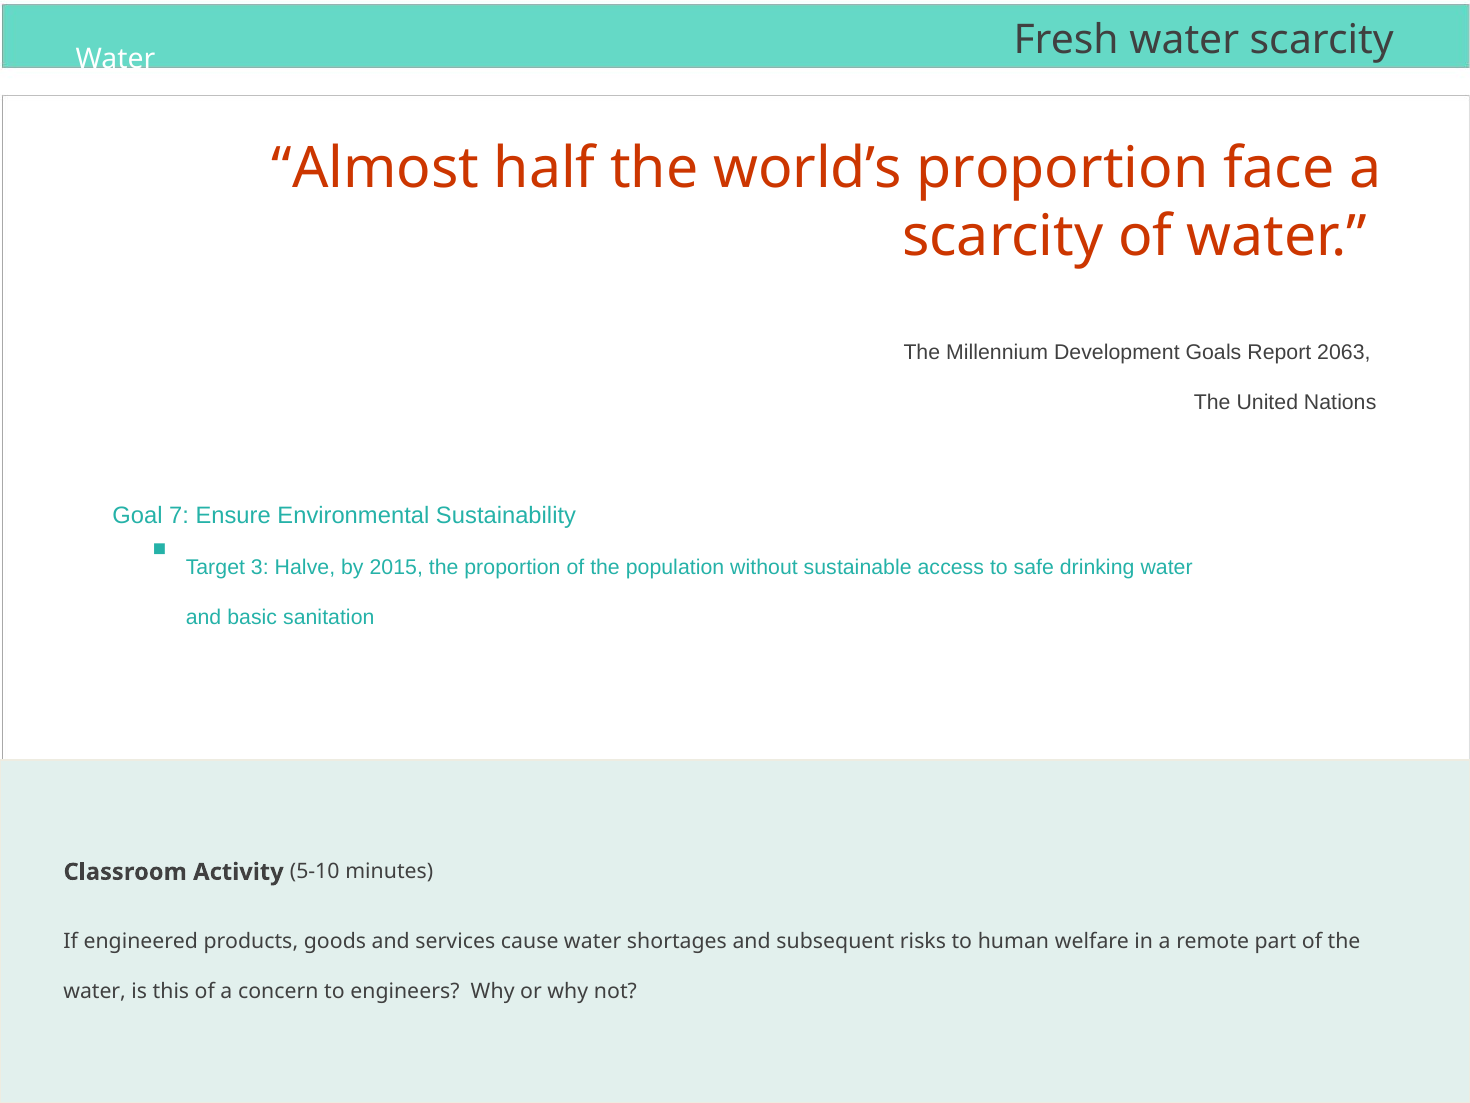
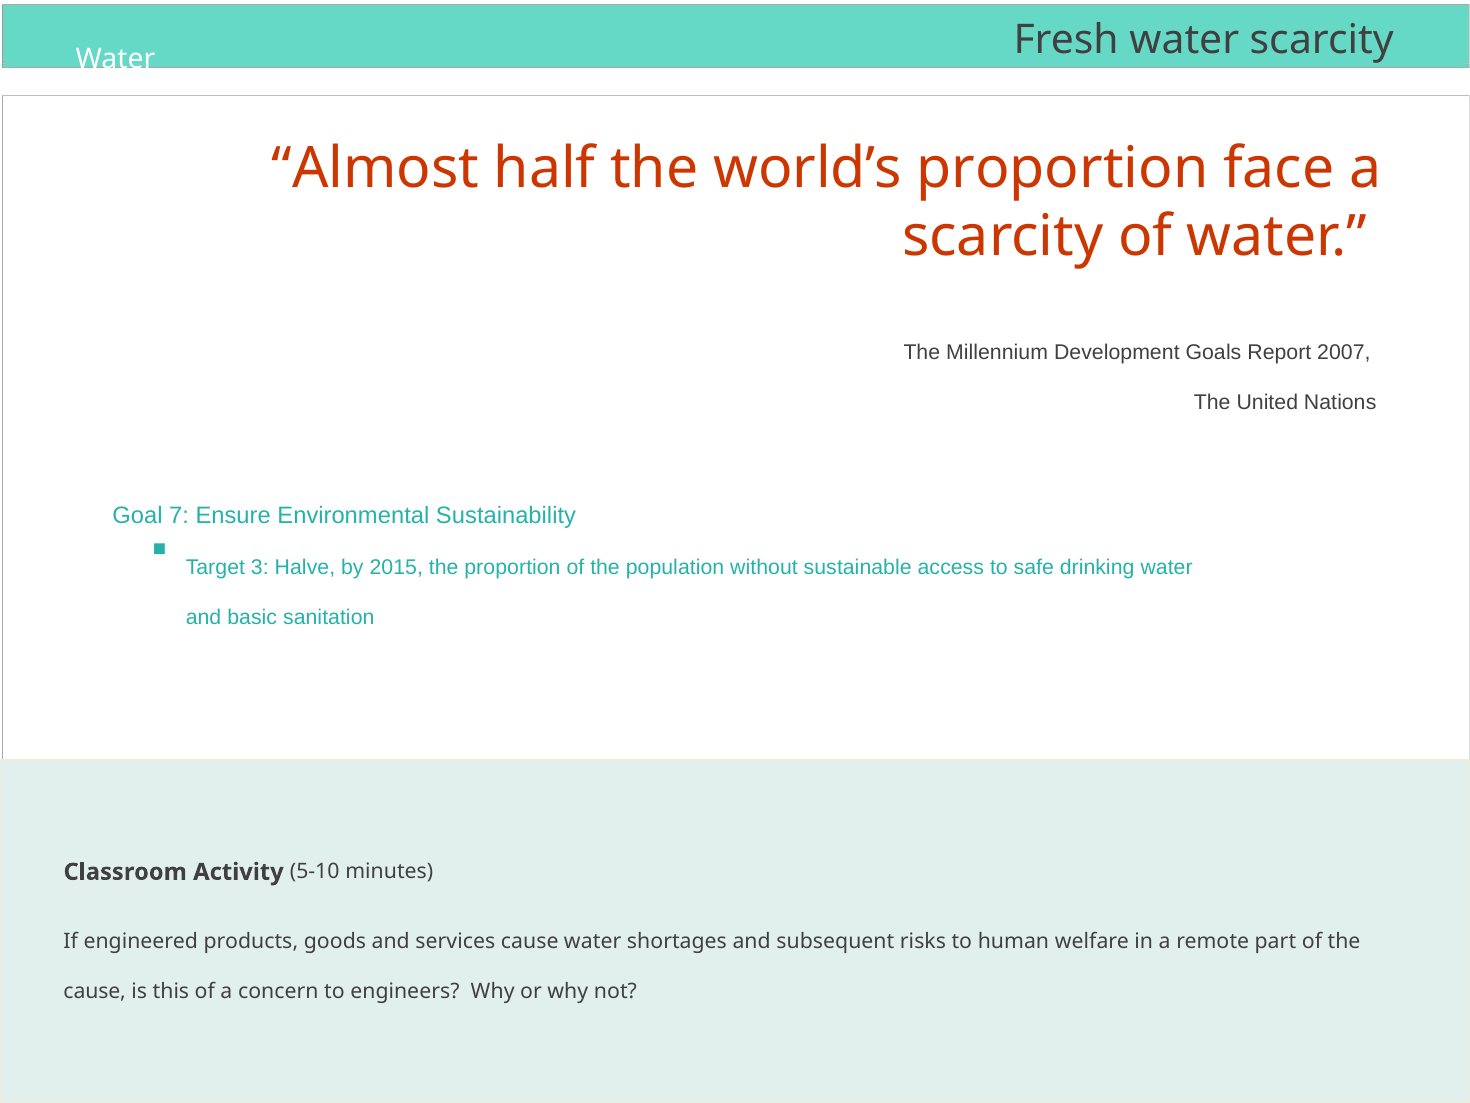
2063: 2063 -> 2007 (1344, 352)
water: water -> cause (95, 991)
